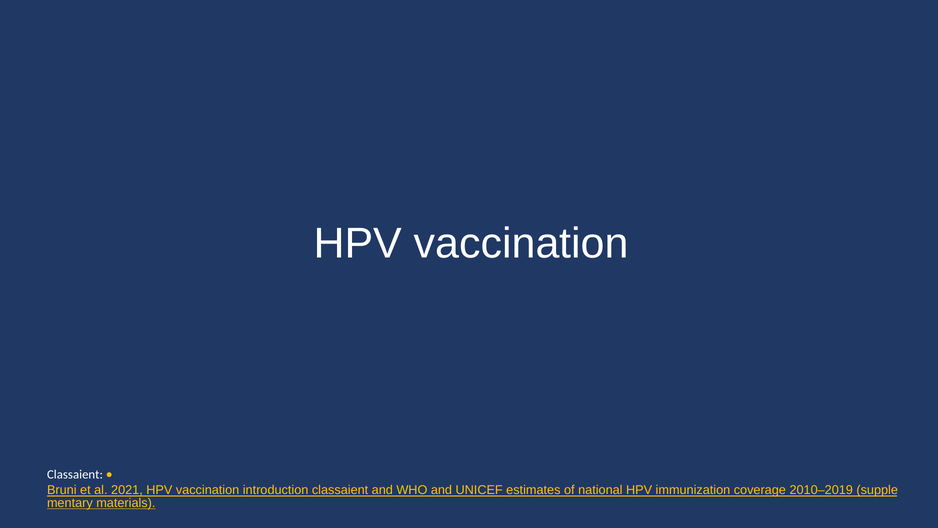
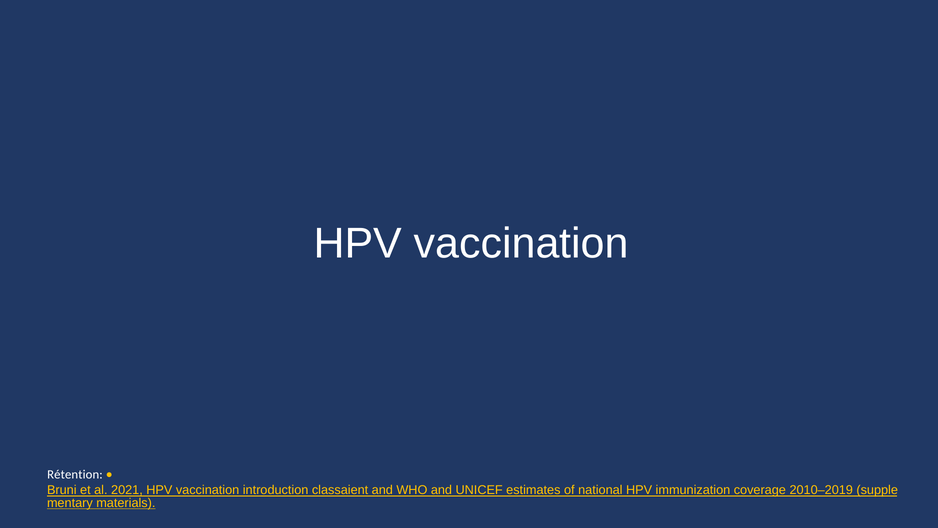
Classaient: Classaient -> Rétention (75, 474)
